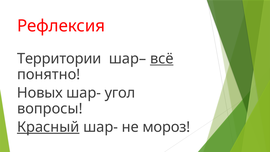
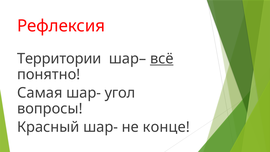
Новых: Новых -> Самая (40, 93)
Красный underline: present -> none (48, 127)
мороз: мороз -> конце (166, 127)
